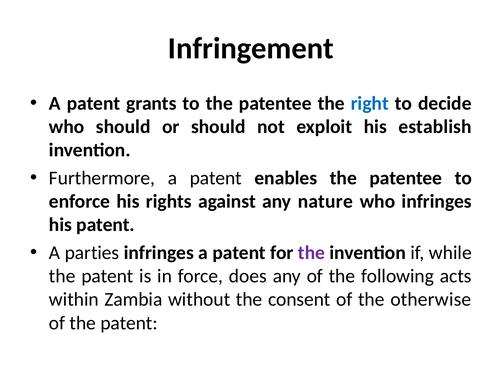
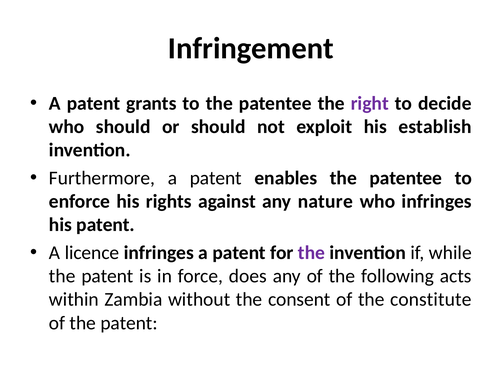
right colour: blue -> purple (370, 103)
parties: parties -> licence (92, 253)
otherwise: otherwise -> constitute (431, 300)
